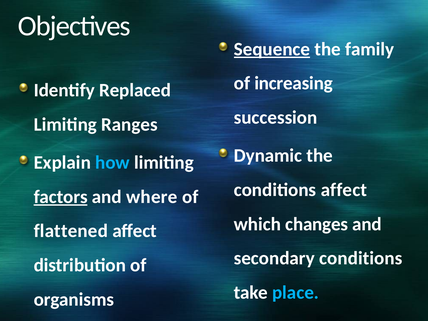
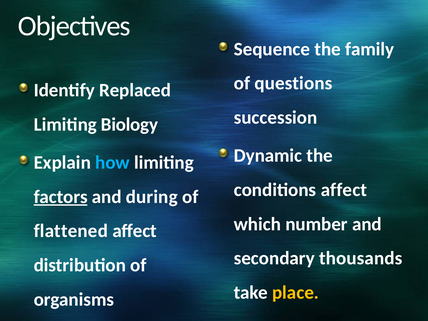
Sequence underline: present -> none (272, 49)
increasing: increasing -> questions (293, 83)
Ranges: Ranges -> Biology (130, 124)
where: where -> during (152, 197)
changes: changes -> number (317, 224)
secondary conditions: conditions -> thousands (361, 258)
place colour: light blue -> yellow (296, 293)
